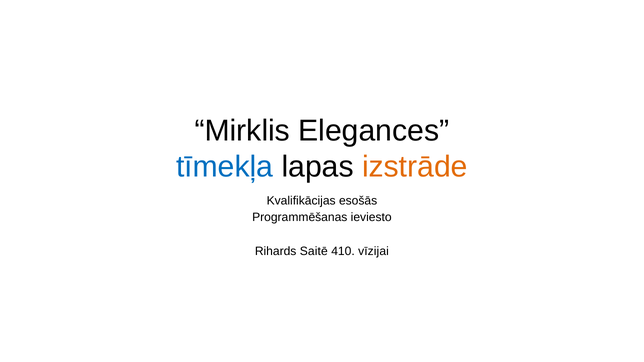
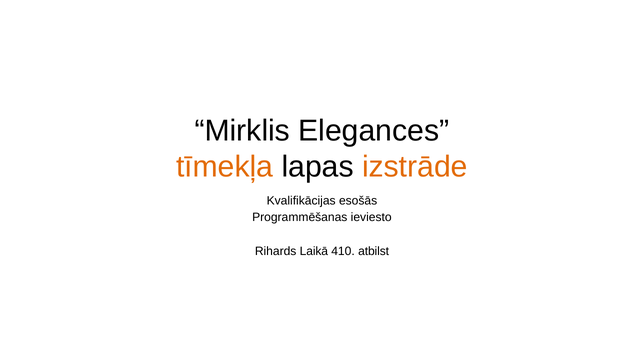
tīmekļa colour: blue -> orange (225, 167)
Saitē: Saitē -> Laikā (314, 251)
vīzijai: vīzijai -> atbilst (374, 251)
